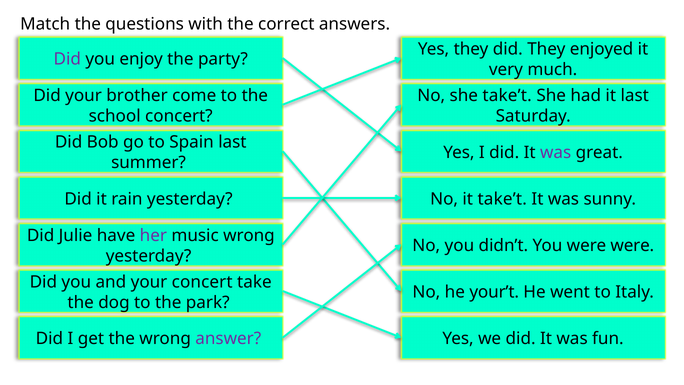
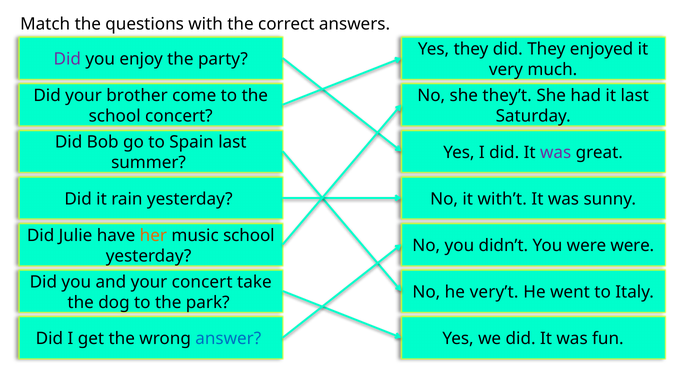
she take’t: take’t -> they’t (507, 96)
it take’t: take’t -> with’t (502, 199)
her colour: purple -> orange (153, 235)
music wrong: wrong -> school (249, 235)
your’t: your’t -> very’t (494, 292)
answer colour: purple -> blue (228, 339)
